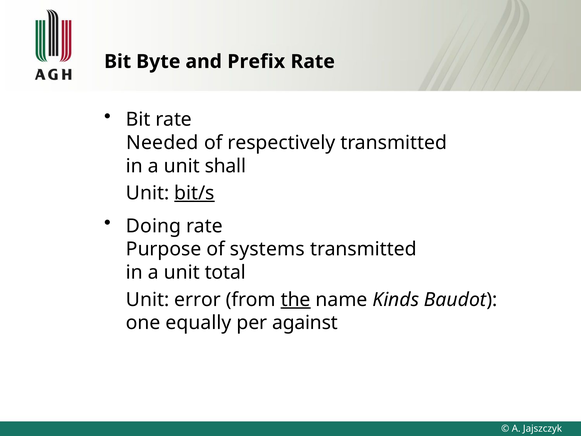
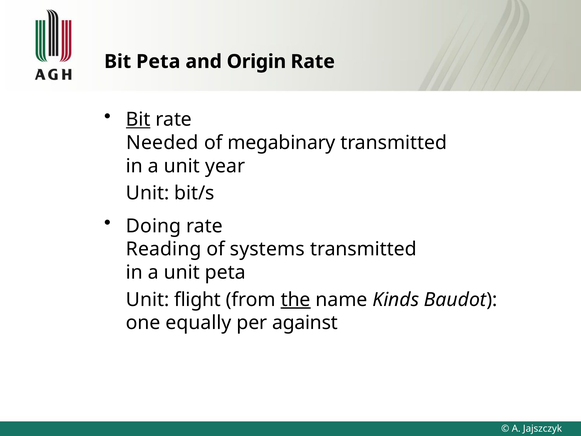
Bit Byte: Byte -> Peta (158, 62)
Prefix: Prefix -> Origin (256, 62)
Bit underline: none -> present (138, 119)
respectively: respectively -> megabinary (281, 143)
shall: shall -> year (225, 166)
bit/s underline: present -> none (194, 193)
Purpose: Purpose -> Reading (164, 249)
unit total: total -> peta (225, 272)
error: error -> flight (198, 299)
